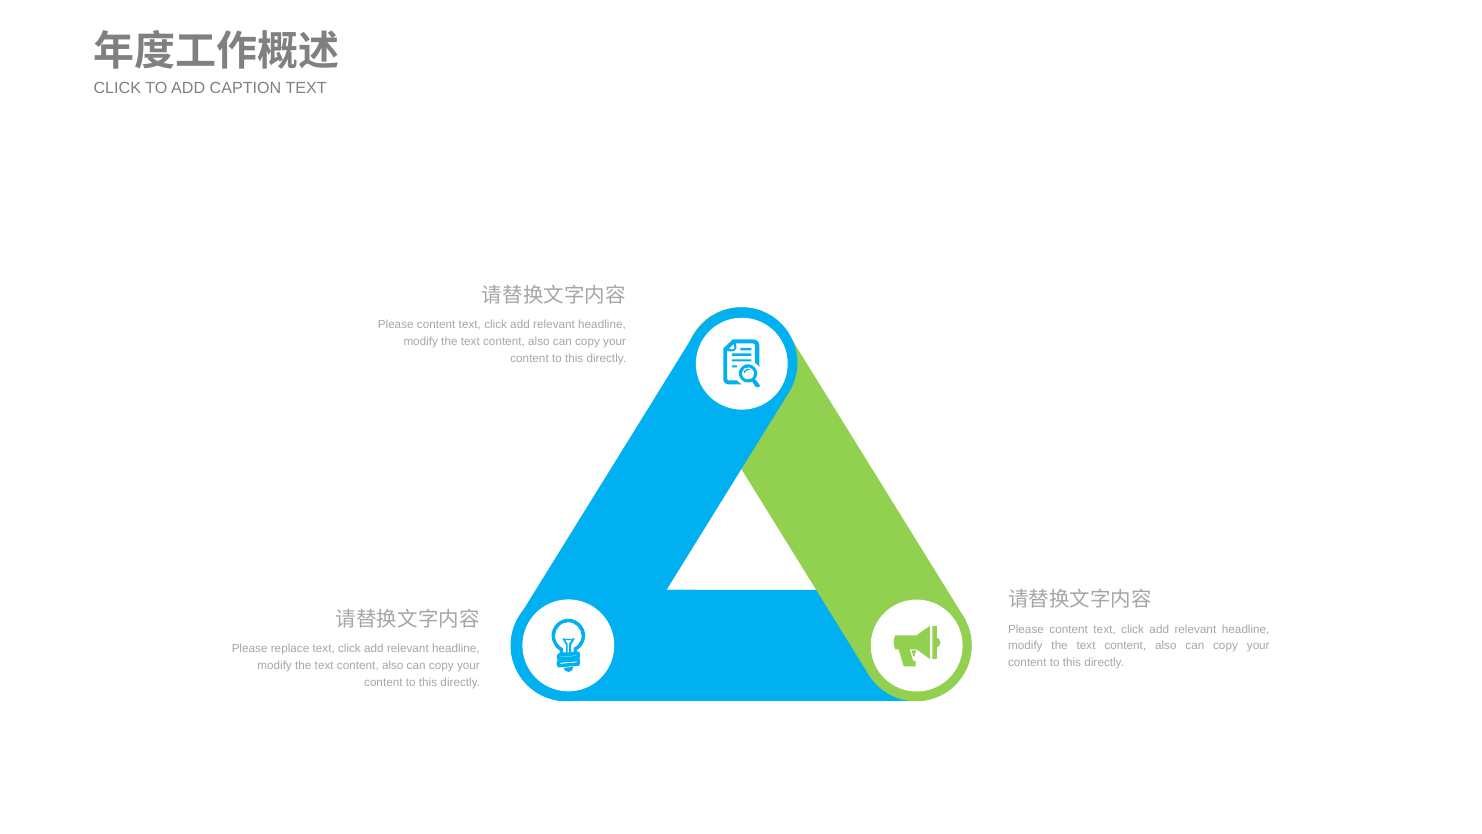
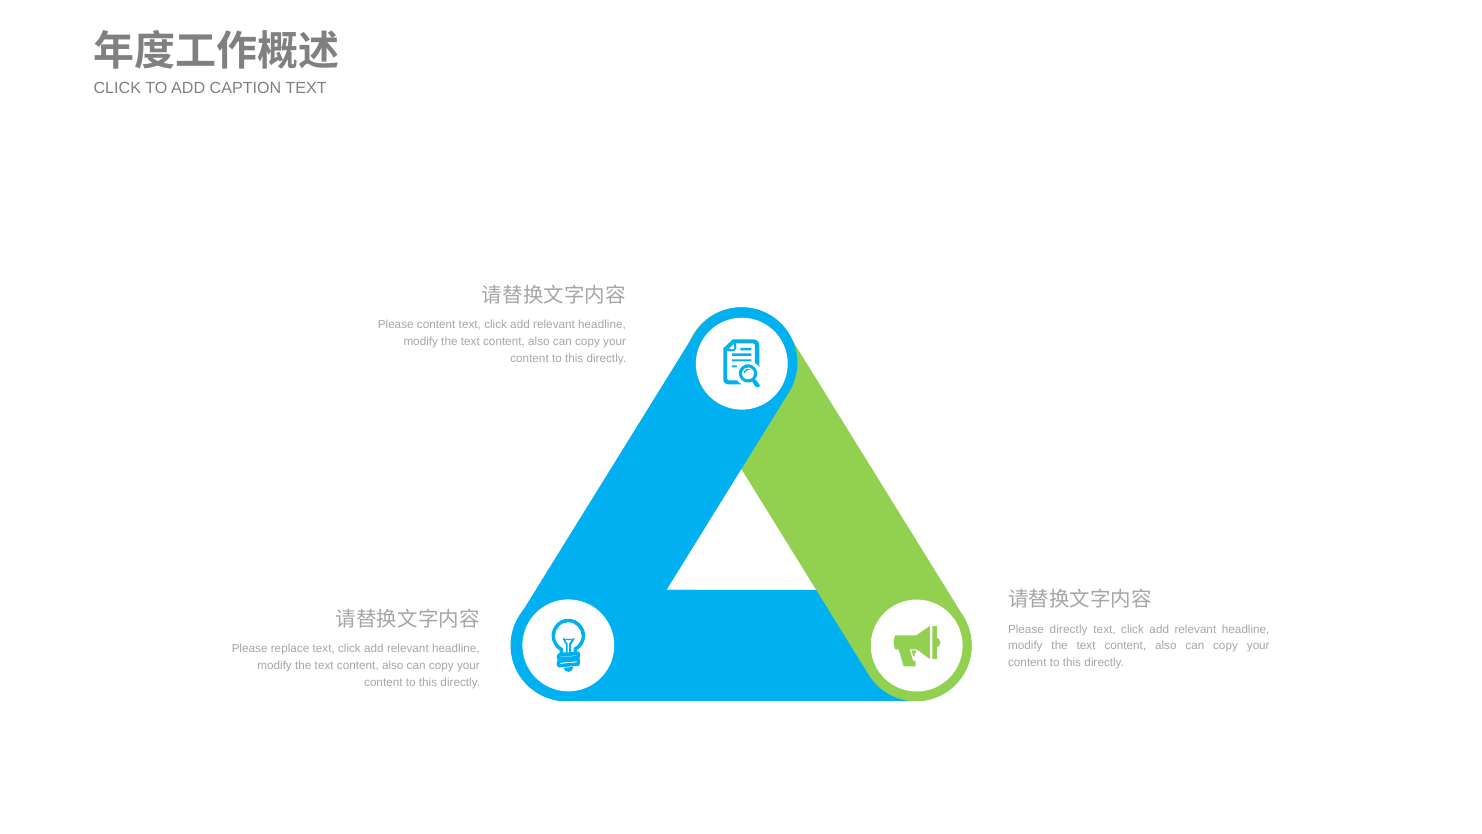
content: content -> directly (1069, 629)
